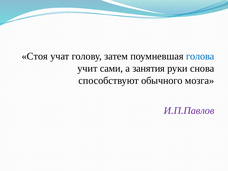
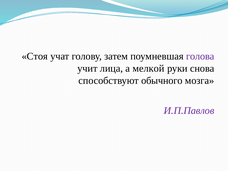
голова colour: blue -> purple (200, 56)
сами: сами -> лица (111, 68)
занятия: занятия -> мелкой (148, 68)
